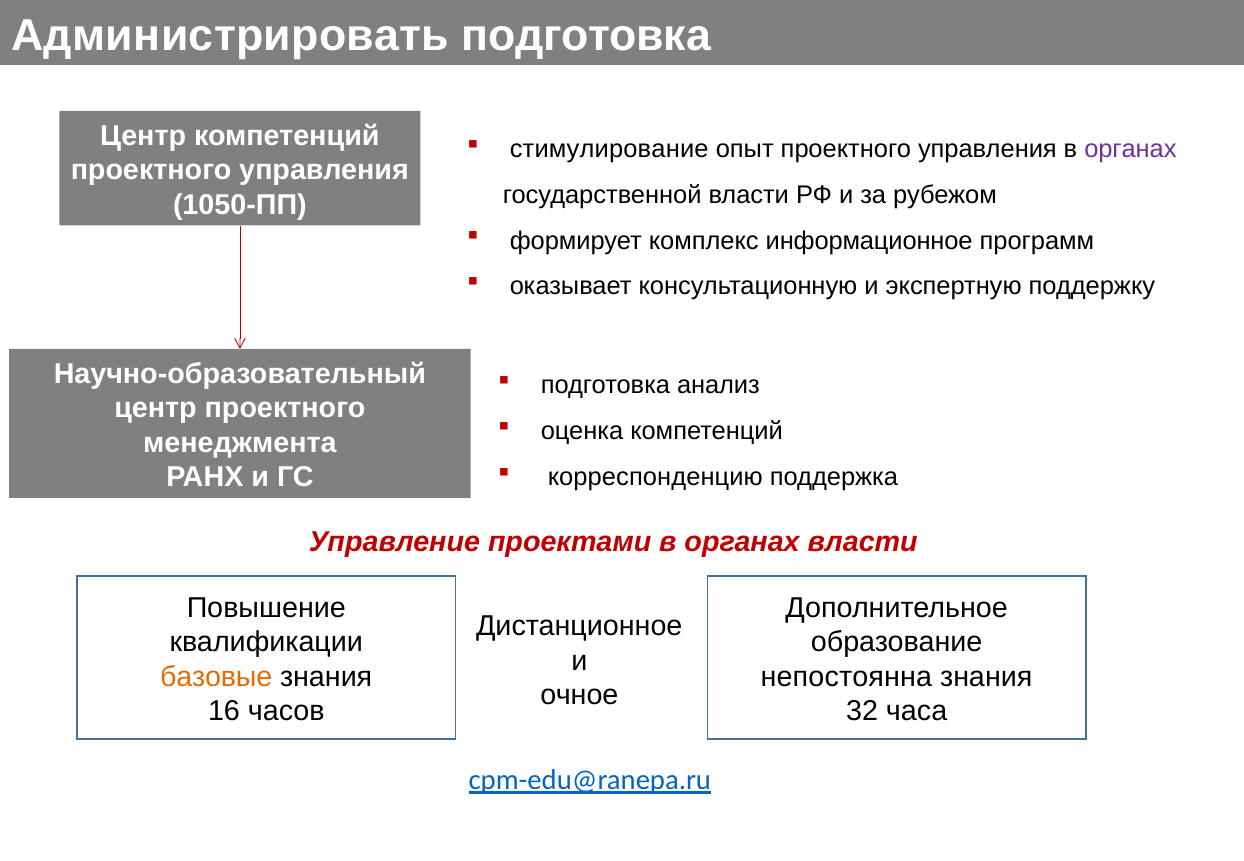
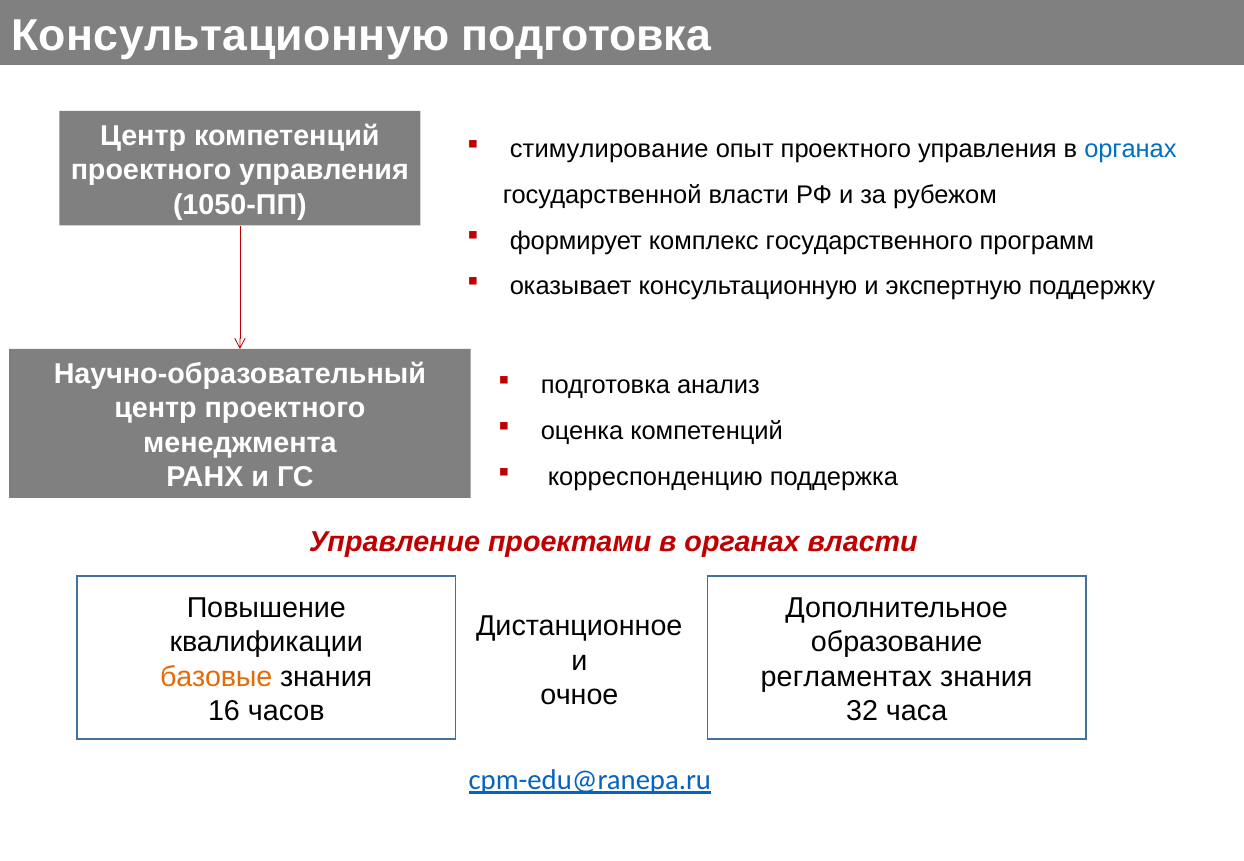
Администрировать: Администрировать -> Консультационную (230, 36)
органах colour: purple -> blue (1130, 149)
информационное: информационное -> государственного (869, 241)
непостоянна: непостоянна -> регламентах (846, 677)
